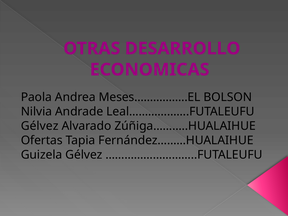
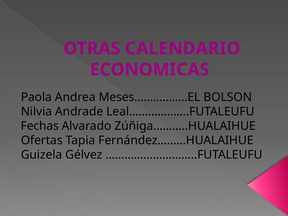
DESARROLLO: DESARROLLO -> CALENDARIO (183, 49)
Gélvez: Gélvez -> Fechas (40, 126)
